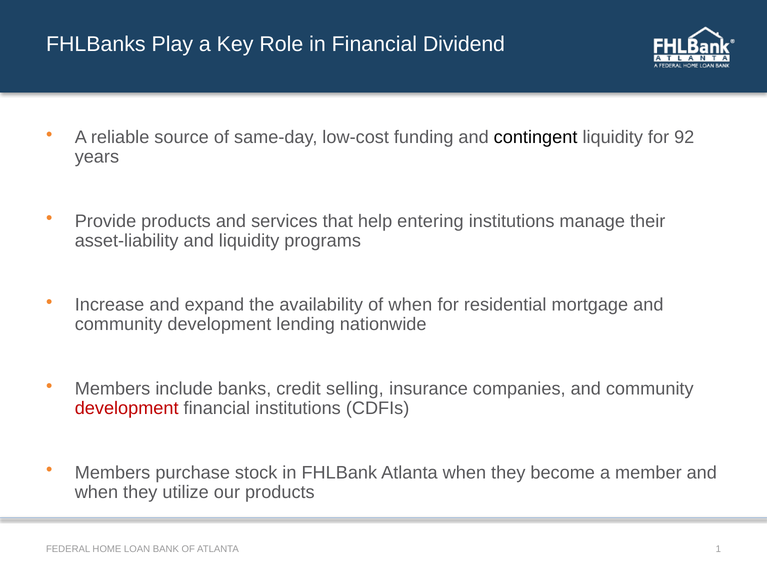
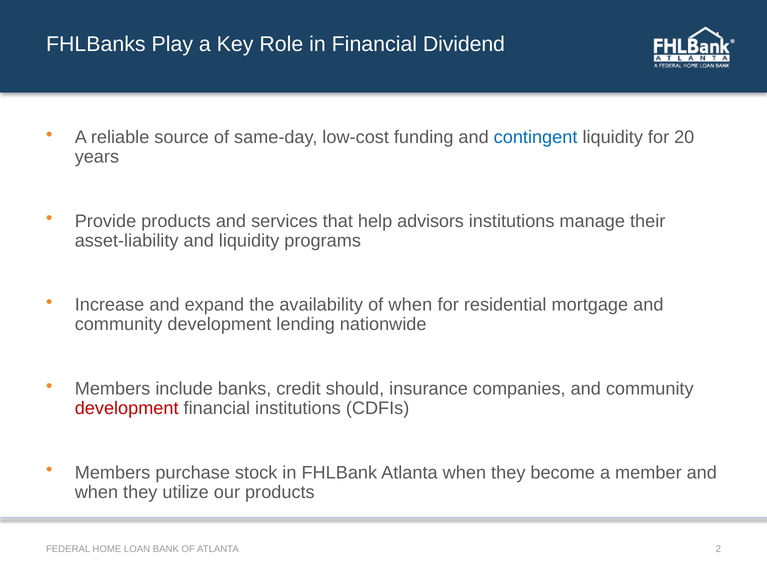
contingent colour: black -> blue (536, 137)
92: 92 -> 20 (684, 137)
entering: entering -> advisors (431, 221)
selling: selling -> should (355, 389)
1: 1 -> 2 (718, 549)
